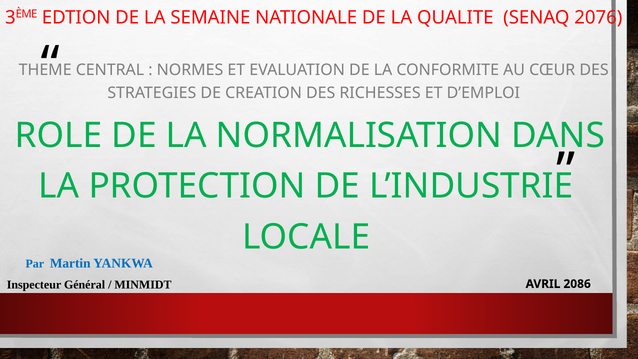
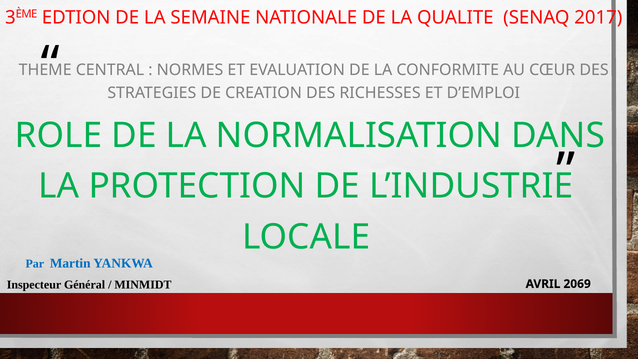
2076: 2076 -> 2017 (598, 18)
2086: 2086 -> 2069 (577, 284)
